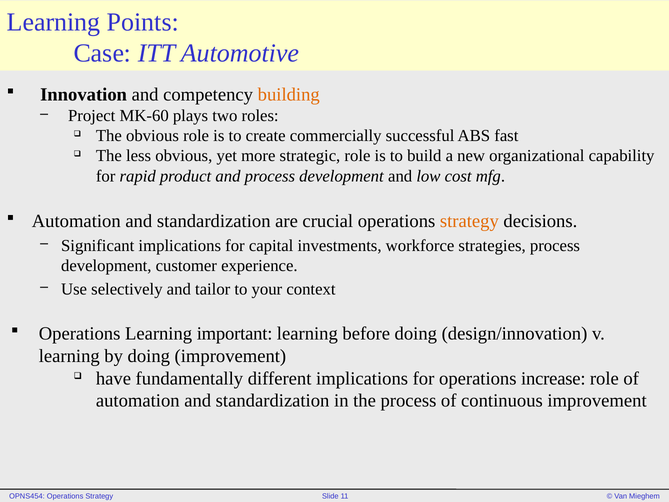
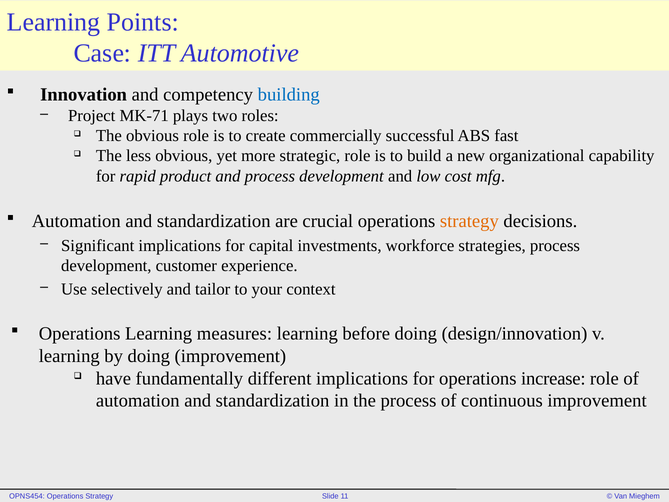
building colour: orange -> blue (289, 95)
MK-60: MK-60 -> MK-71 (144, 116)
important: important -> measures (234, 334)
